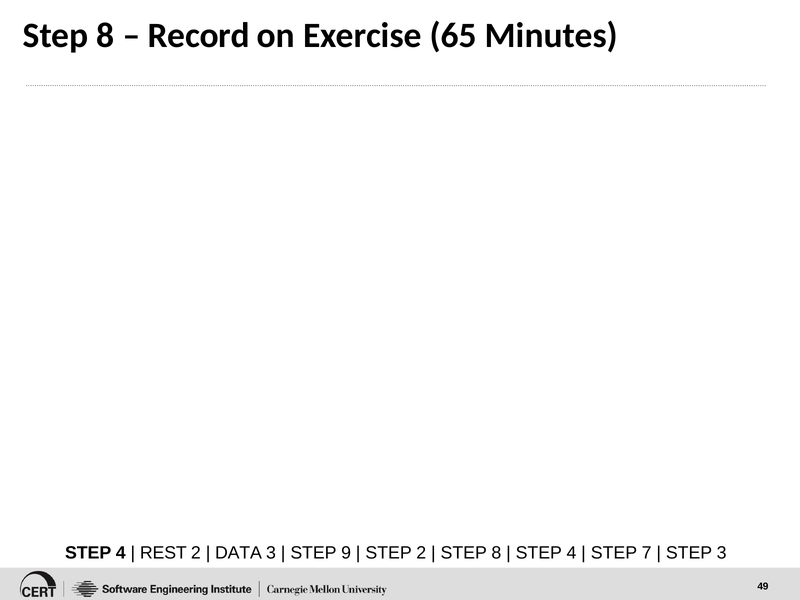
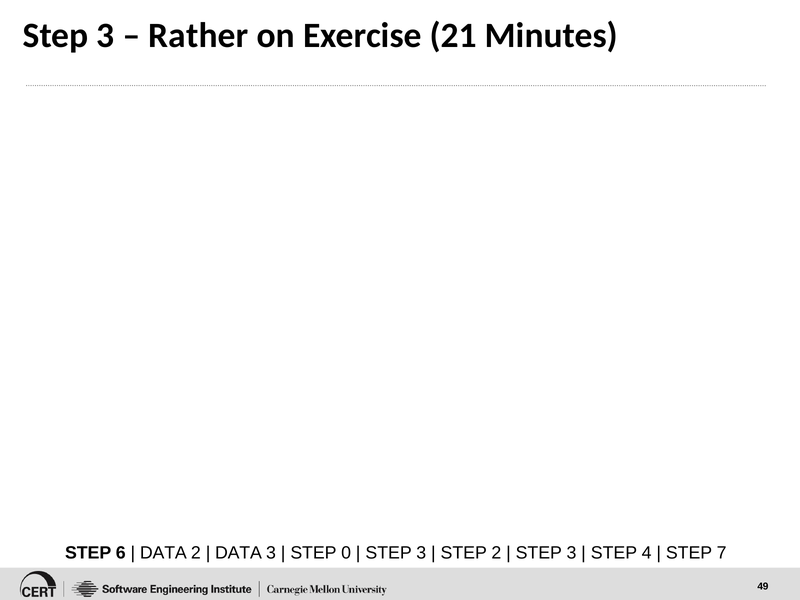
8: 8 -> 3 (105, 36)
Record: Record -> Rather (198, 36)
65: 65 -> 21 (453, 36)
4: 4 -> 6 (121, 553)
REST: REST -> DATA (163, 553)
9: 9 -> 0 (346, 553)
2: 2 -> 3 (421, 553)
8: 8 -> 2 (496, 553)
4: 4 -> 3 (572, 553)
7: 7 -> 4 (647, 553)
STEP 3: 3 -> 7 (722, 553)
